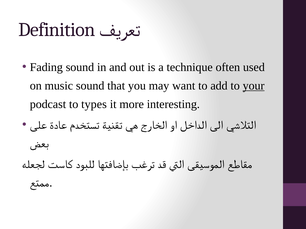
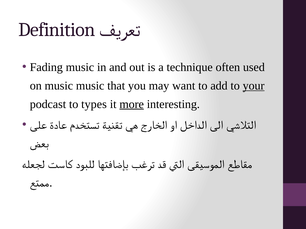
Fading sound: sound -> music (80, 67)
music sound: sound -> music (90, 86)
more underline: none -> present (132, 104)
